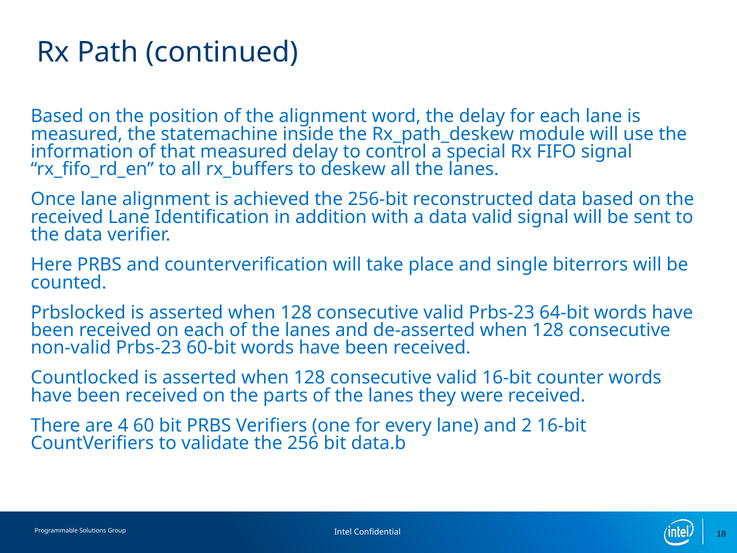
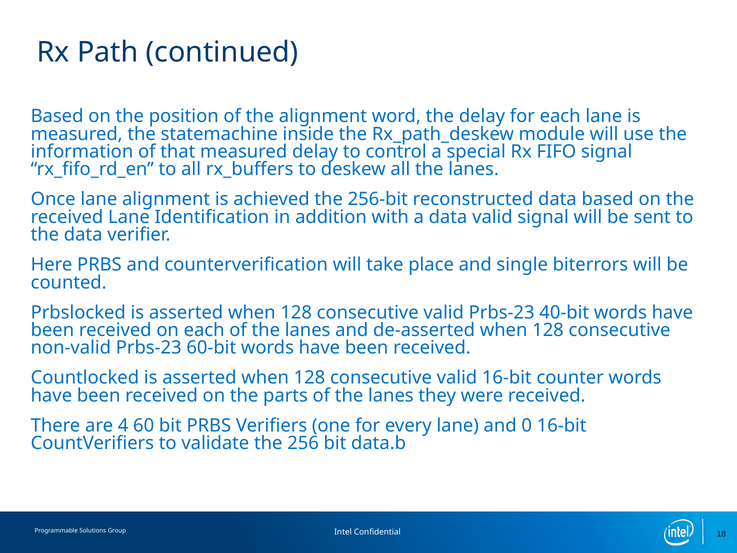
64-bit: 64-bit -> 40-bit (564, 312)
2: 2 -> 0 (527, 425)
